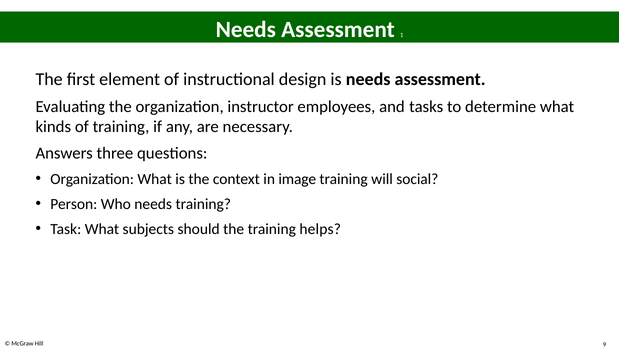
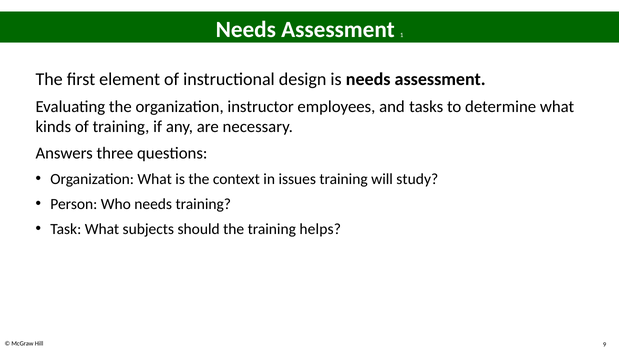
image: image -> issues (297, 179)
social: social -> study (417, 179)
